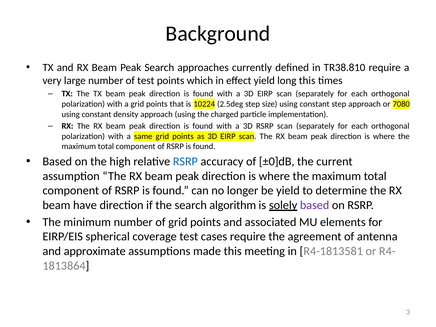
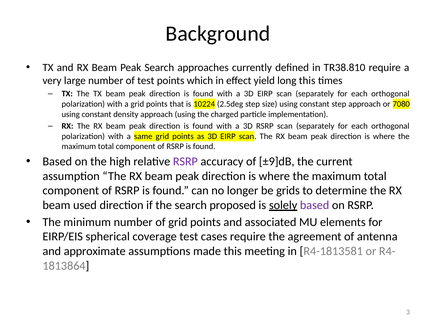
RSRP colour: blue -> purple (185, 161)
±0]dB: ±0]dB -> ±9]dB (277, 161)
be yield: yield -> grids (288, 191)
have: have -> used (85, 205)
algorithm: algorithm -> proposed (233, 205)
